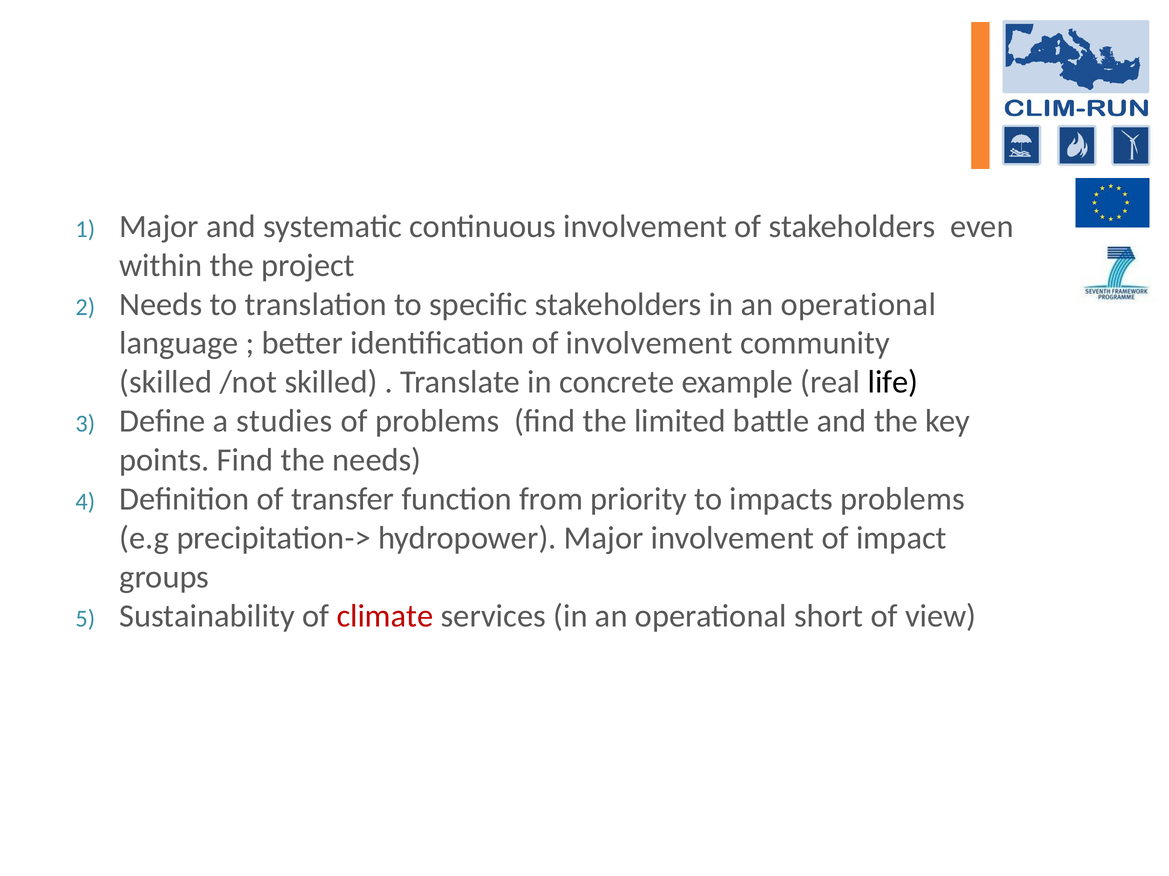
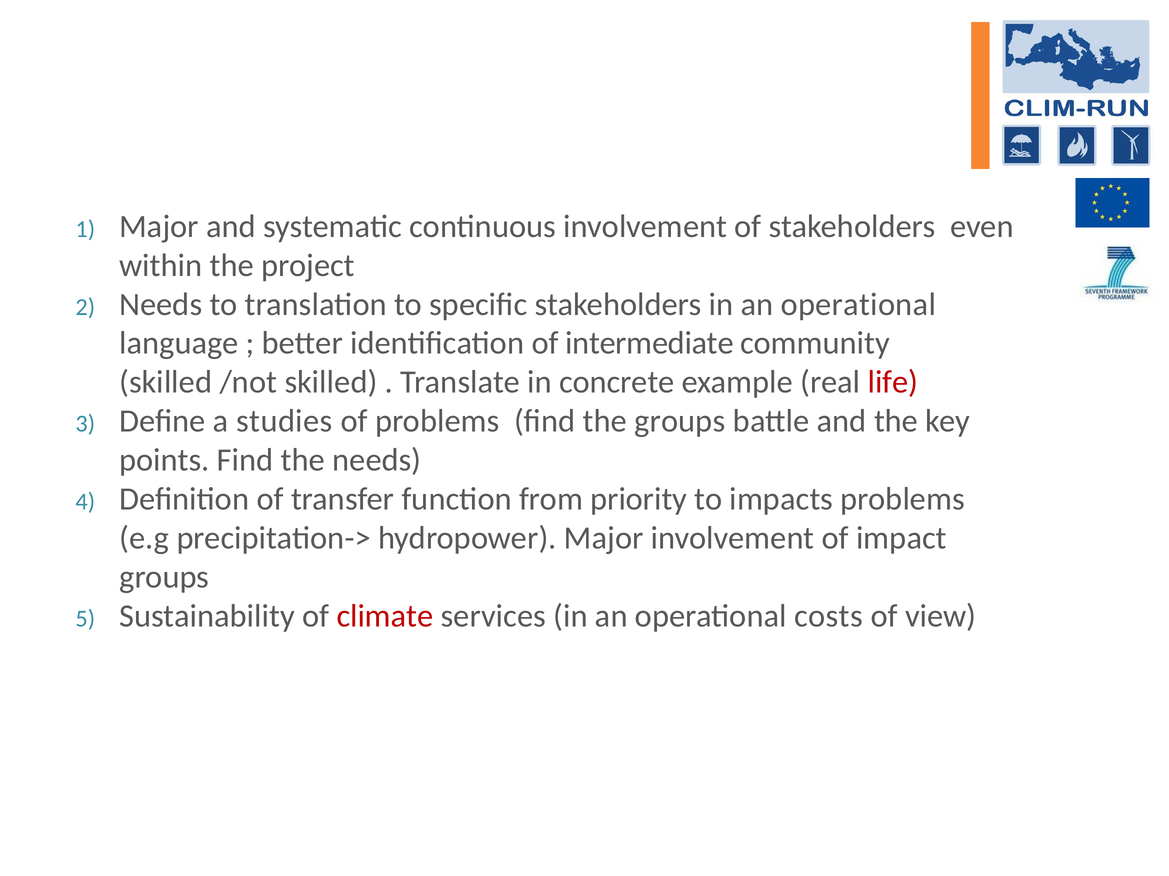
of involvement: involvement -> intermediate (649, 344)
life colour: black -> red (893, 383)
the limited: limited -> groups (680, 422)
short: short -> costs (829, 616)
